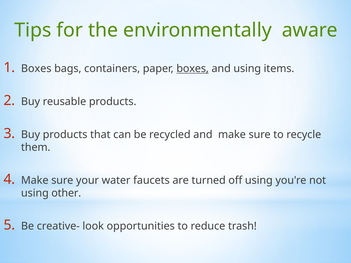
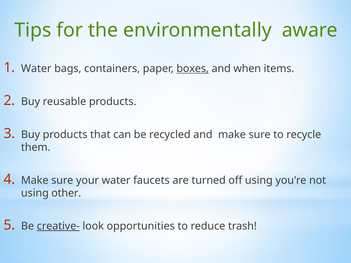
Boxes: Boxes -> Water (36, 69)
and using: using -> when (247, 69)
creative- underline: none -> present (58, 226)
